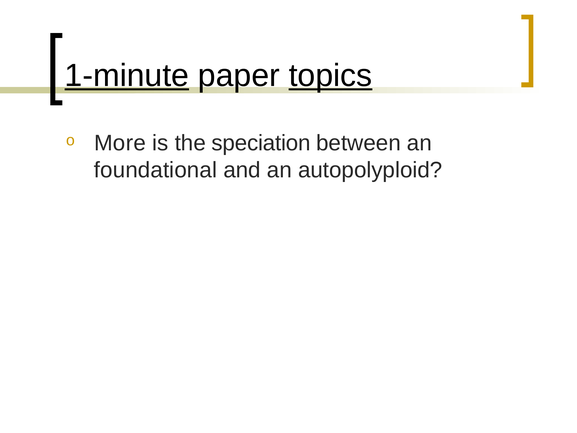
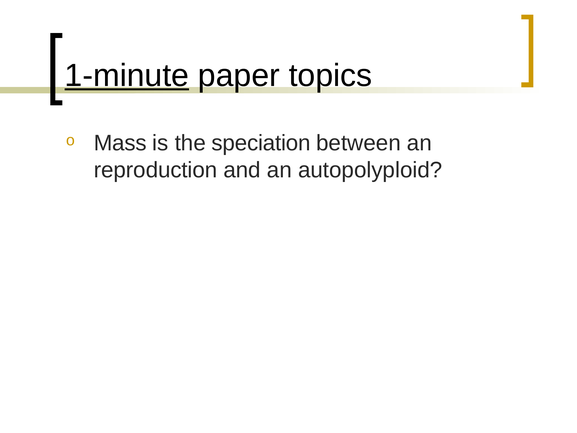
topics underline: present -> none (331, 75)
More: More -> Mass (120, 143)
foundational: foundational -> reproduction (156, 170)
